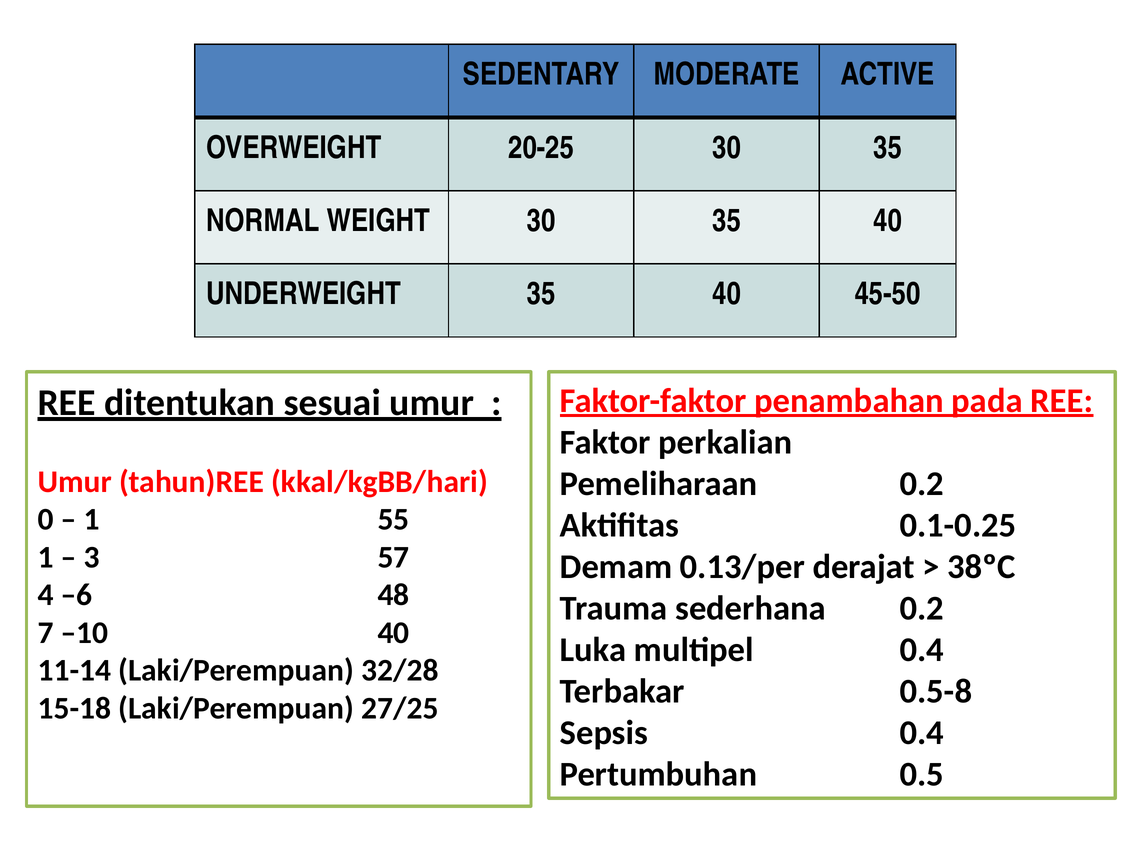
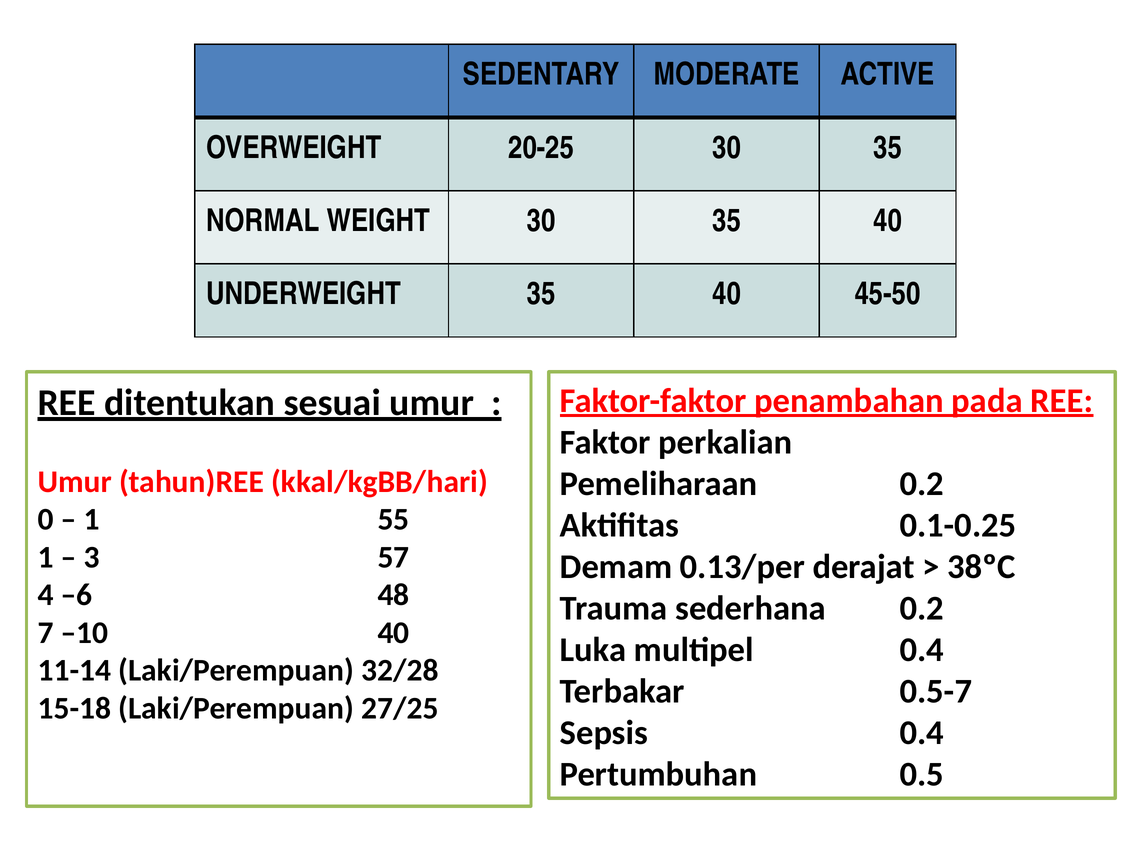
0.5-8: 0.5-8 -> 0.5-7 (936, 691)
